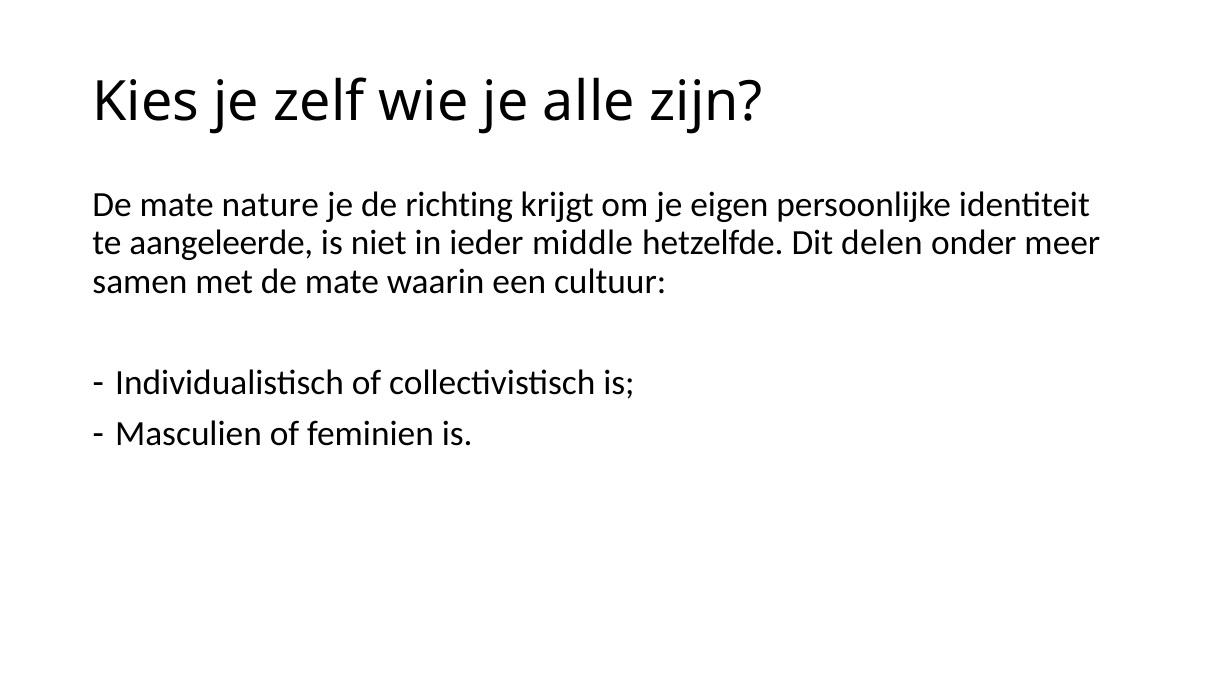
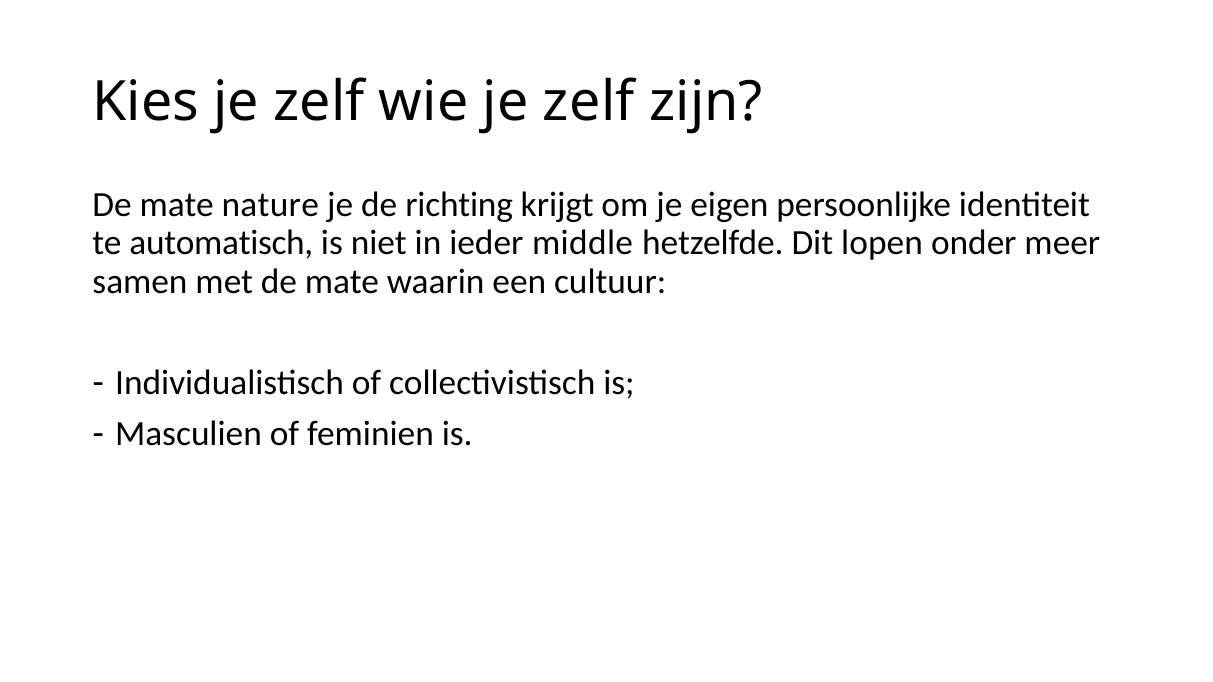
wie je alle: alle -> zelf (589, 102)
aangeleerde: aangeleerde -> automatisch (221, 243)
delen: delen -> lopen (882, 243)
